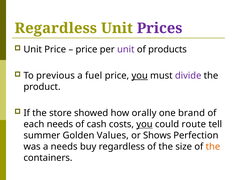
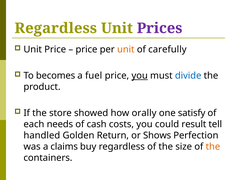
unit colour: purple -> orange (126, 50)
products: products -> carefully (167, 50)
previous: previous -> becomes (56, 76)
divide colour: purple -> blue (188, 76)
brand: brand -> satisfy (192, 113)
you underline: present -> none (144, 125)
route: route -> result (194, 125)
summer: summer -> handled (42, 136)
Values: Values -> Return (113, 136)
a needs: needs -> claims (64, 147)
